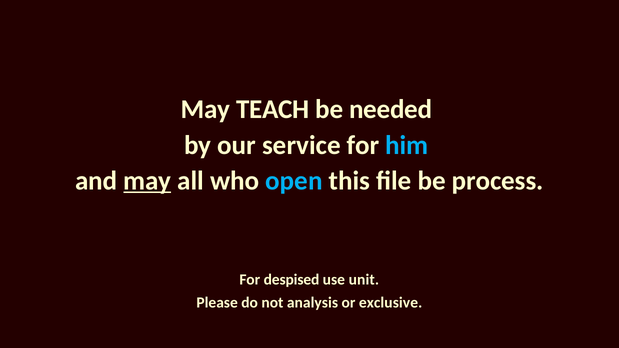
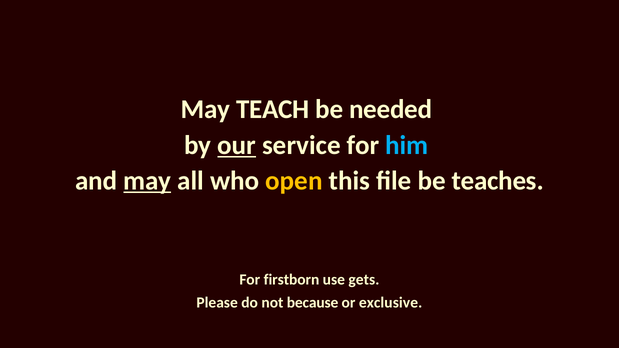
our underline: none -> present (237, 145)
open colour: light blue -> yellow (294, 181)
process: process -> teaches (498, 181)
despised: despised -> firstborn (291, 280)
unit: unit -> gets (364, 280)
analysis: analysis -> because (313, 303)
